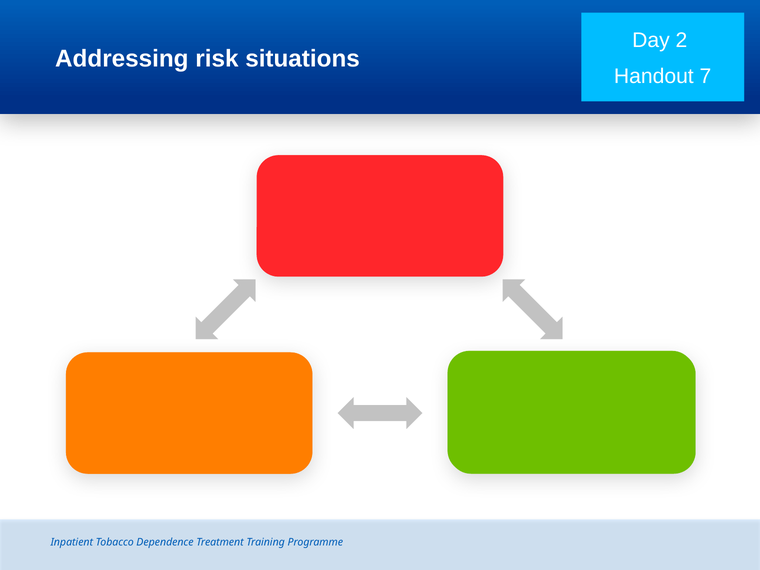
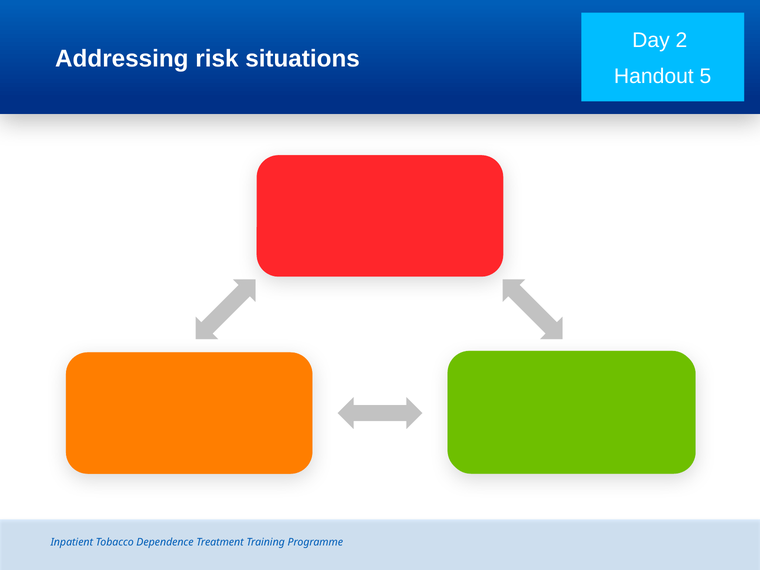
7: 7 -> 5 (705, 76)
